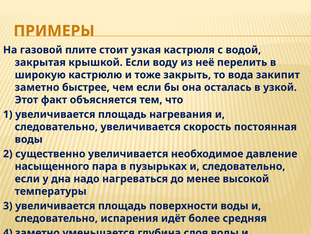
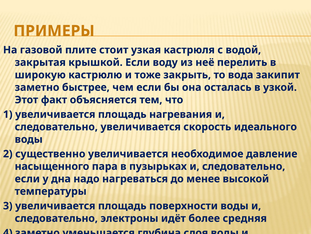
постоянная: постоянная -> идеального (265, 126)
испарения: испарения -> электроны (129, 218)
